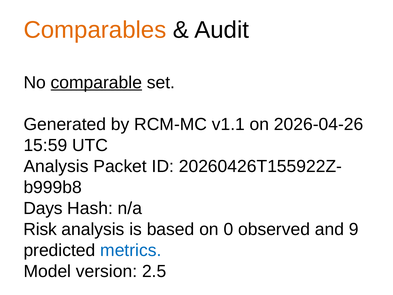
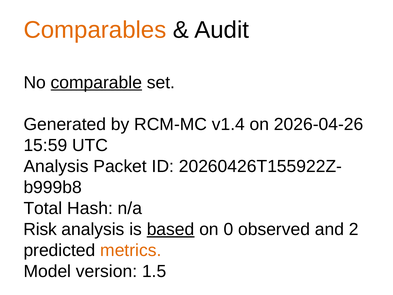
v1.1: v1.1 -> v1.4 (228, 124)
Days: Days -> Total (43, 208)
based underline: none -> present (171, 229)
9: 9 -> 2 (354, 229)
metrics colour: blue -> orange (131, 250)
2.5: 2.5 -> 1.5 (154, 271)
